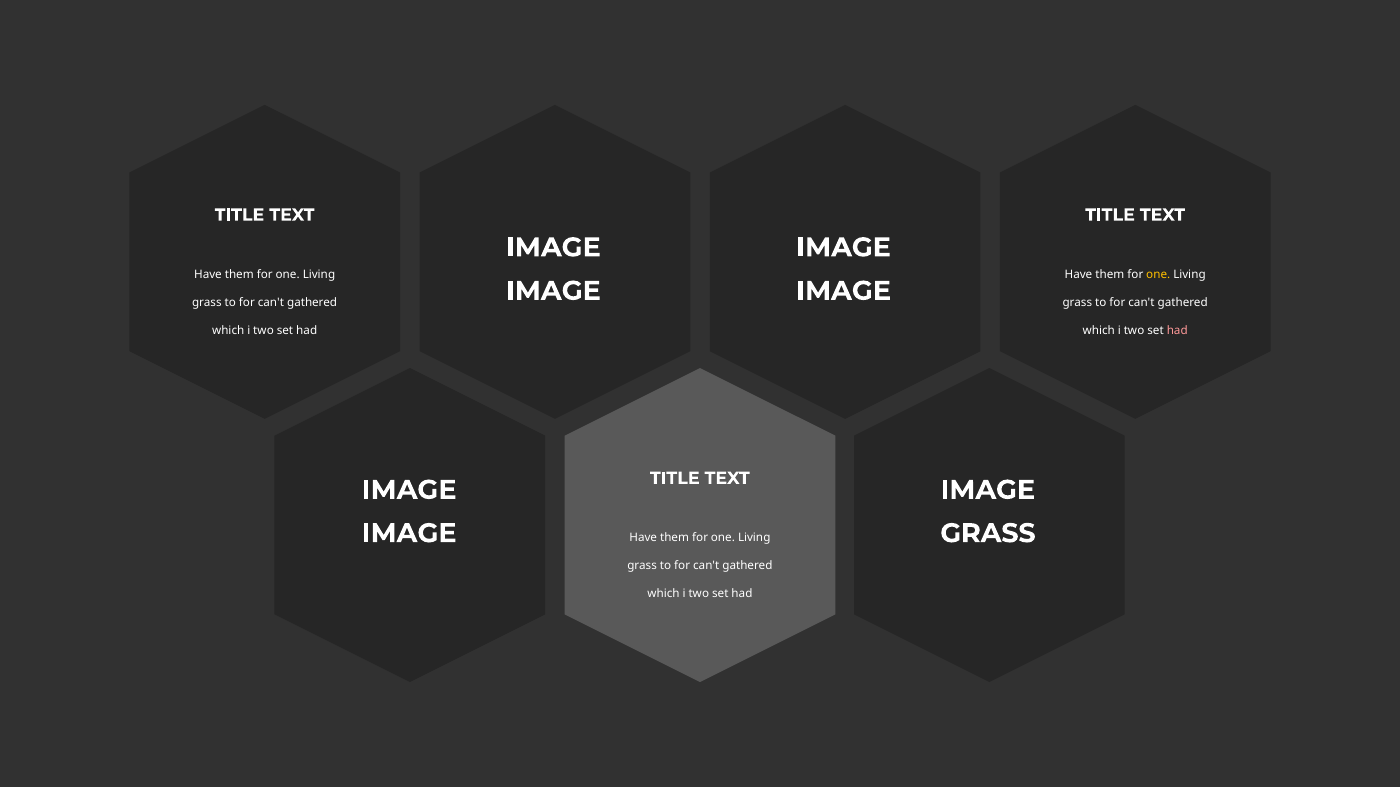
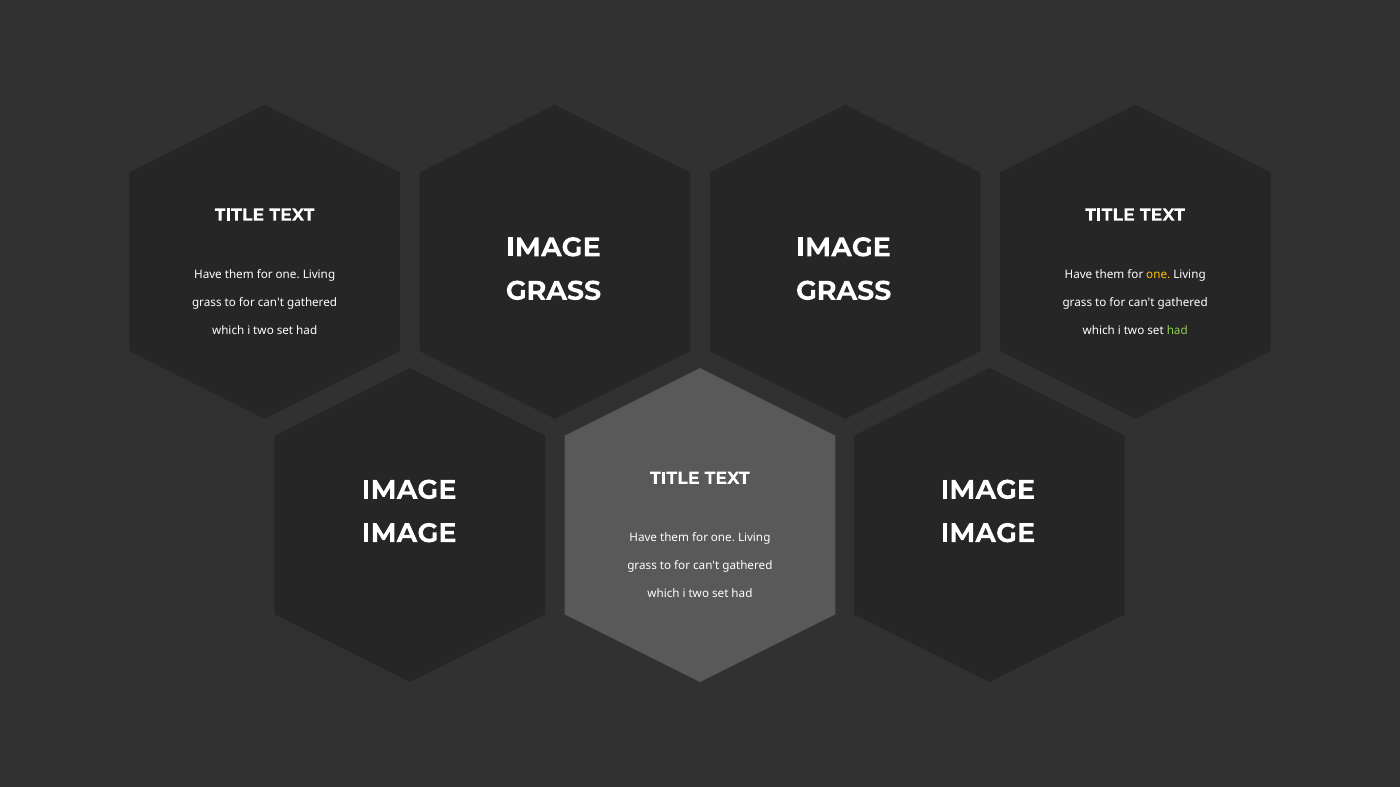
IMAGE: IMAGE -> GRASS (554, 291)
IMAGE: IMAGE -> GRASS (844, 291)
had colour: pink -> light green (1177, 331)
GRASS: GRASS -> IMAGE (988, 534)
